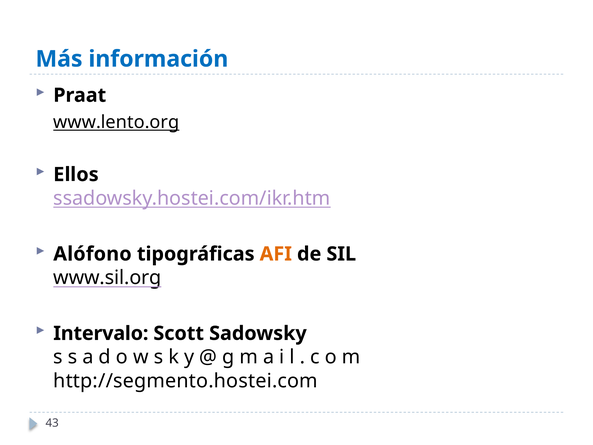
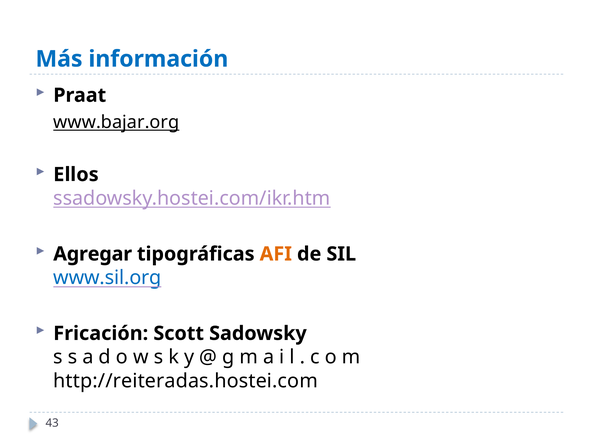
www.lento.org: www.lento.org -> www.bajar.org (116, 122)
Alófono: Alófono -> Agregar (93, 254)
www.sil.org colour: black -> blue (107, 278)
Intervalo: Intervalo -> Fricación (101, 333)
http://segmento.hostei.com: http://segmento.hostei.com -> http://reiteradas.hostei.com (186, 381)
